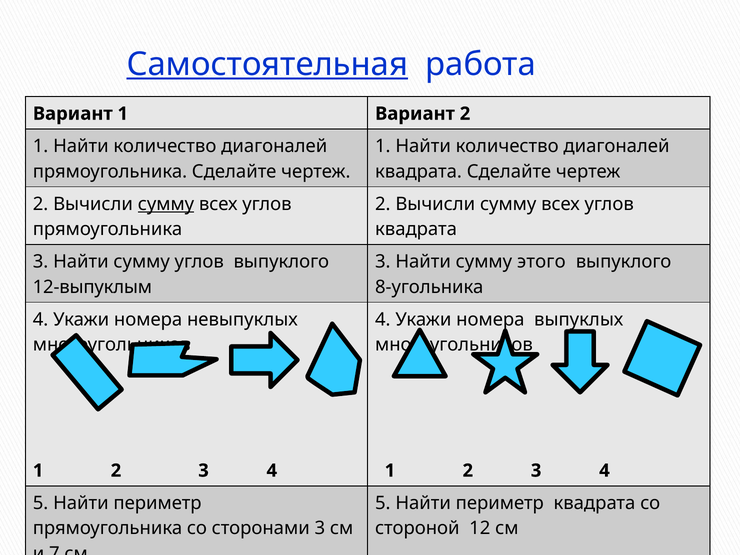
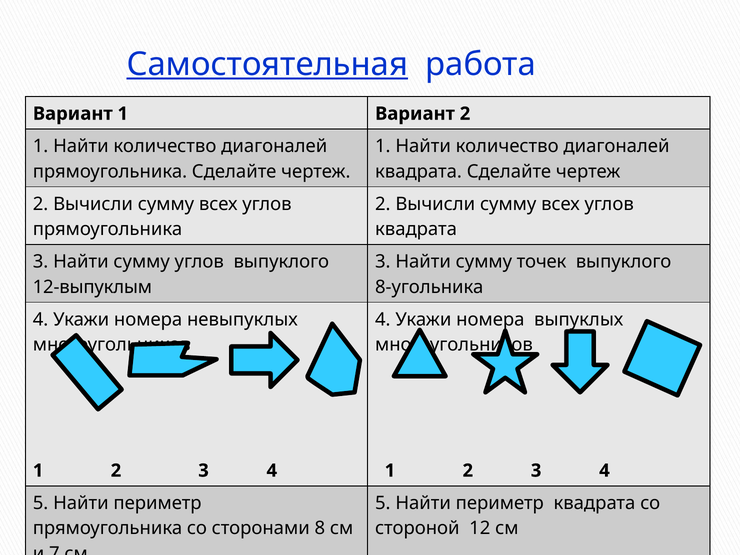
сумму underline: present -> none (166, 204)
этого: этого -> точек (542, 262)
сторонами 3: 3 -> 8 (320, 528)
